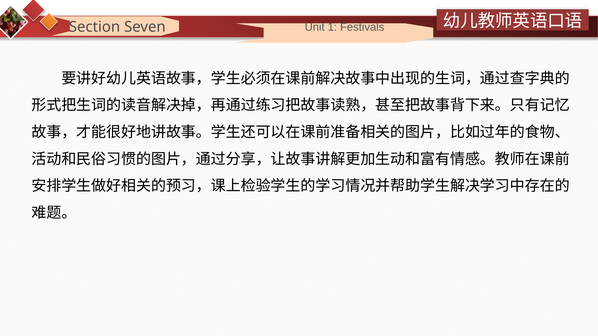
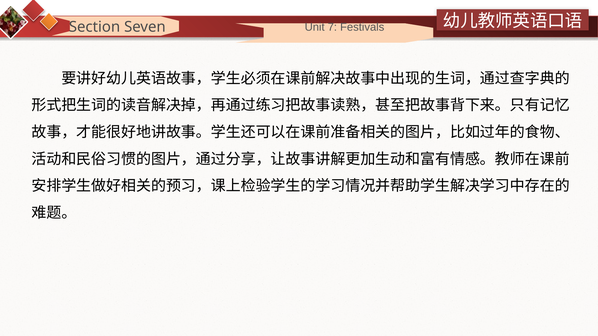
1: 1 -> 7 (332, 27)
